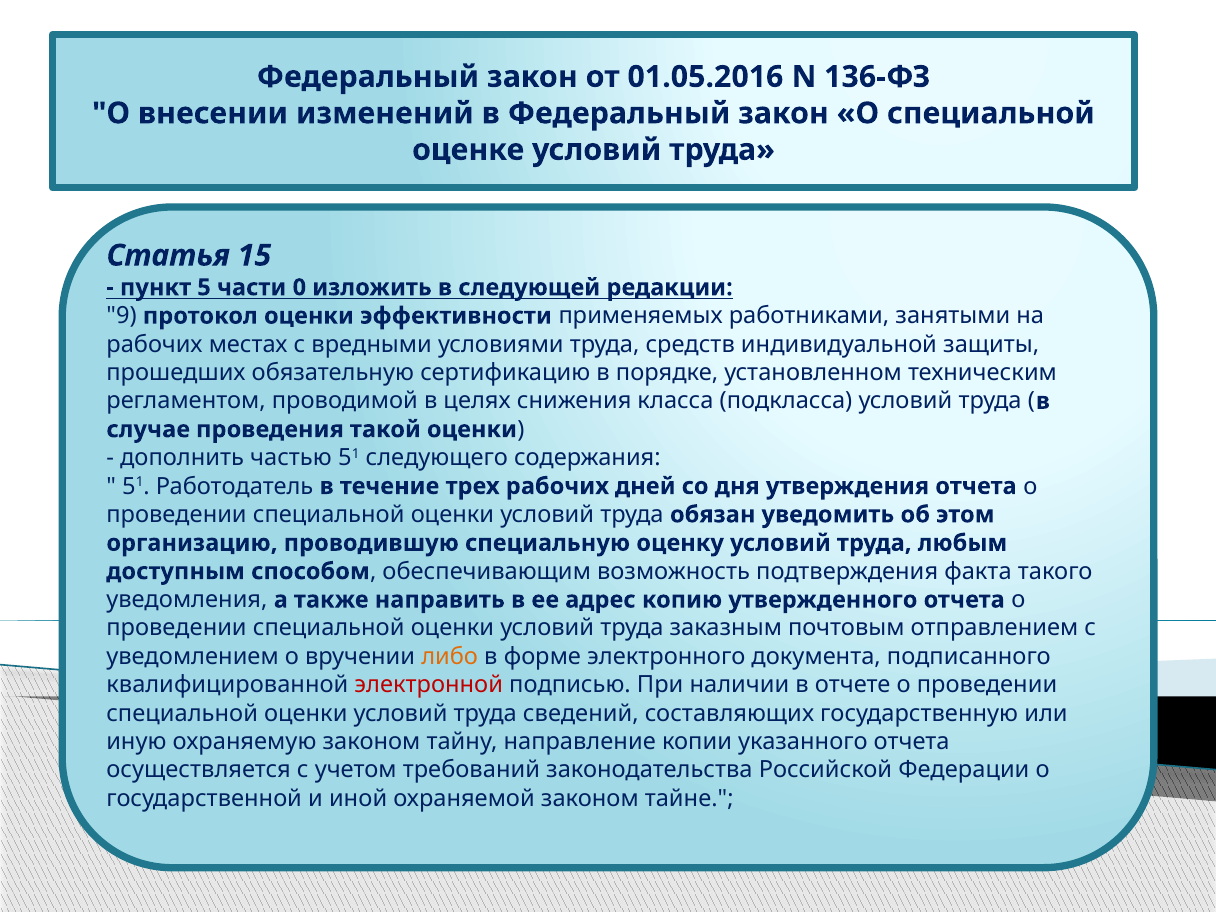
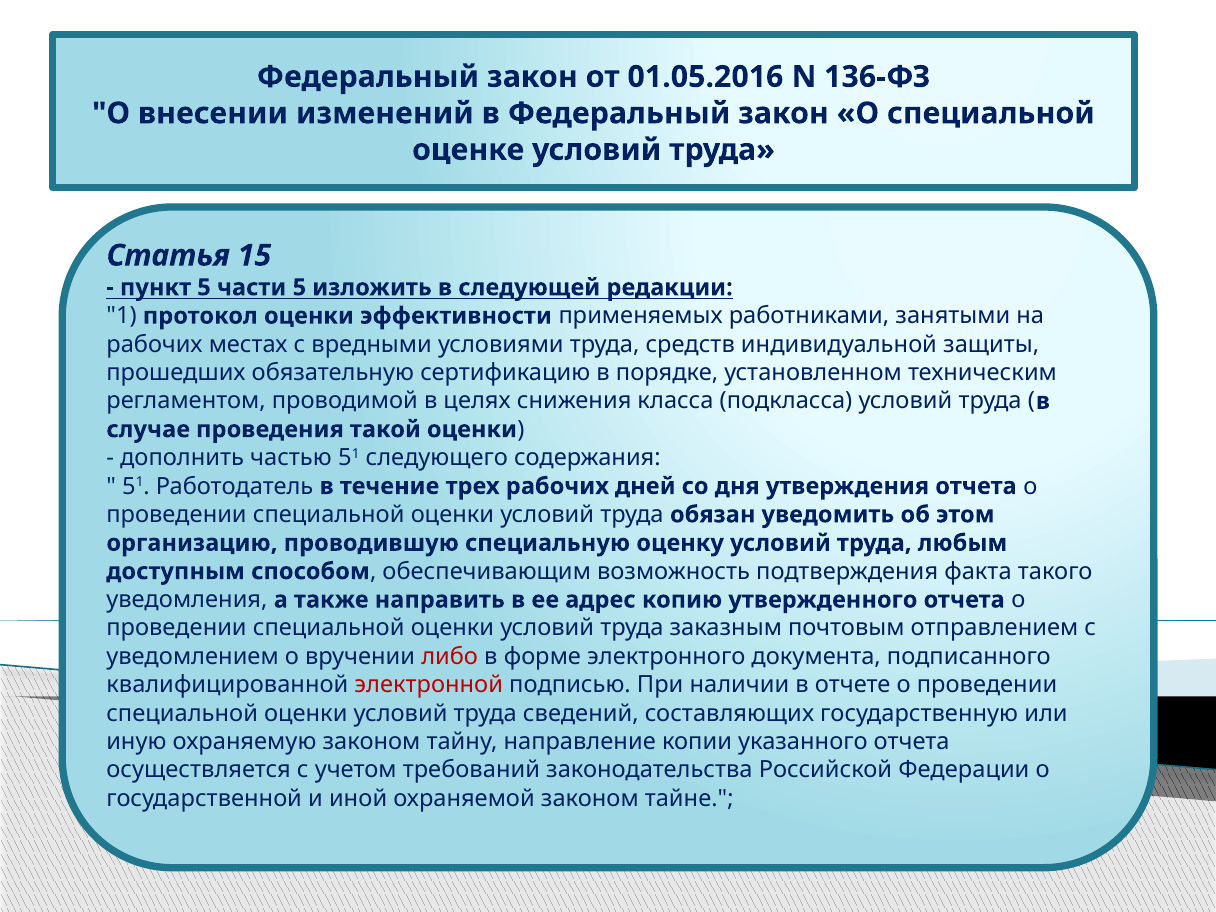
части 0: 0 -> 5 (299, 287)
9: 9 -> 1 (121, 316)
либо colour: orange -> red (450, 657)
